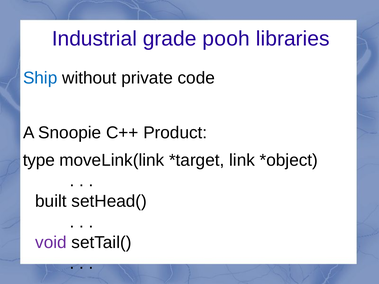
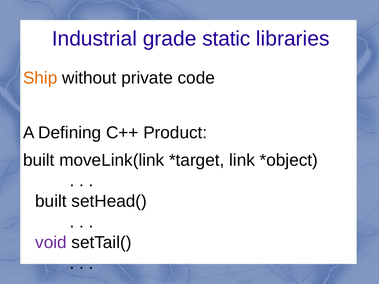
pooh: pooh -> static (226, 39)
Ship colour: blue -> orange (40, 78)
Snoopie: Snoopie -> Defining (70, 133)
type: type -> built (39, 160)
